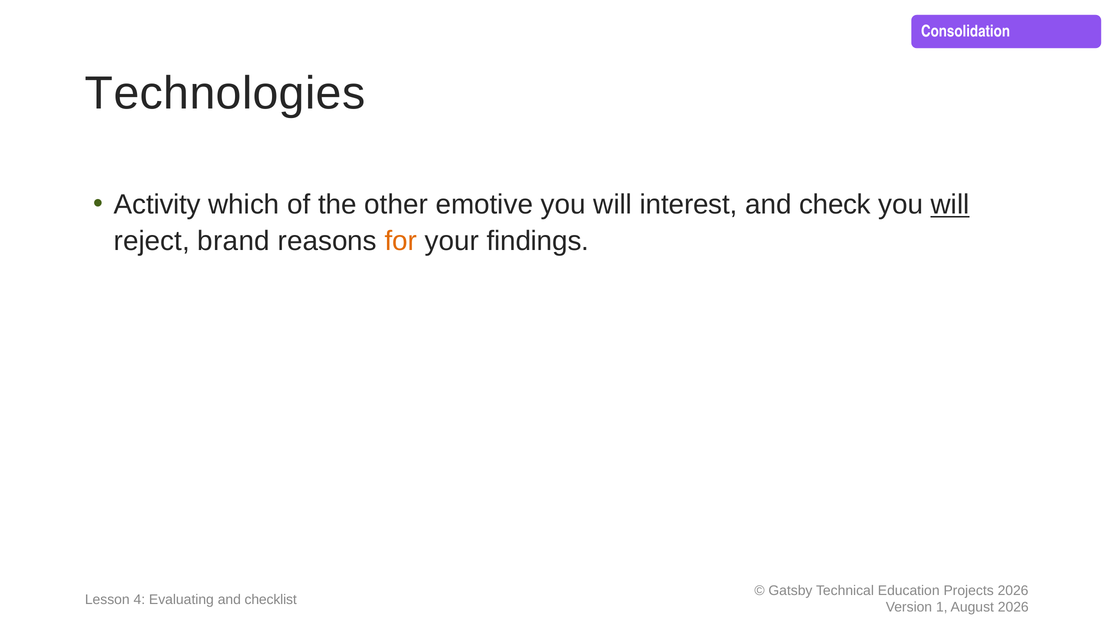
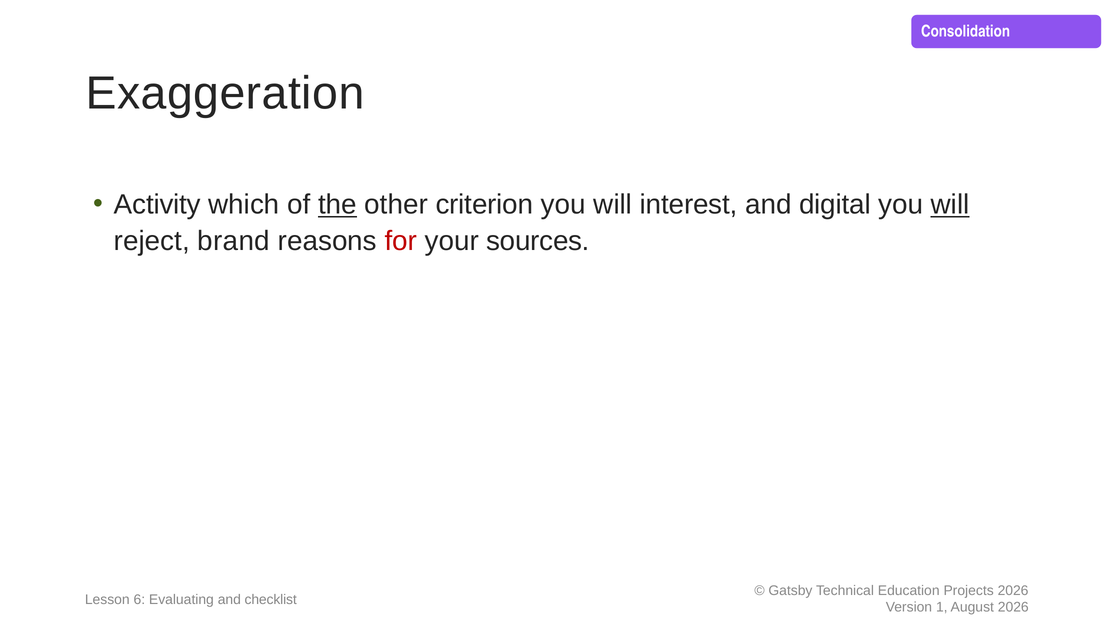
Technologies: Technologies -> Exaggeration (225, 94)
the underline: none -> present (337, 205)
emotive: emotive -> criterion (484, 205)
check: check -> digital (835, 205)
for colour: orange -> red (401, 241)
findings: findings -> sources (538, 241)
4: 4 -> 6 (139, 599)
